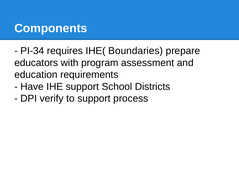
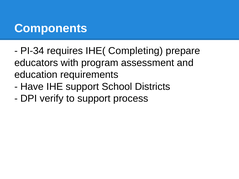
Boundaries: Boundaries -> Completing (136, 51)
